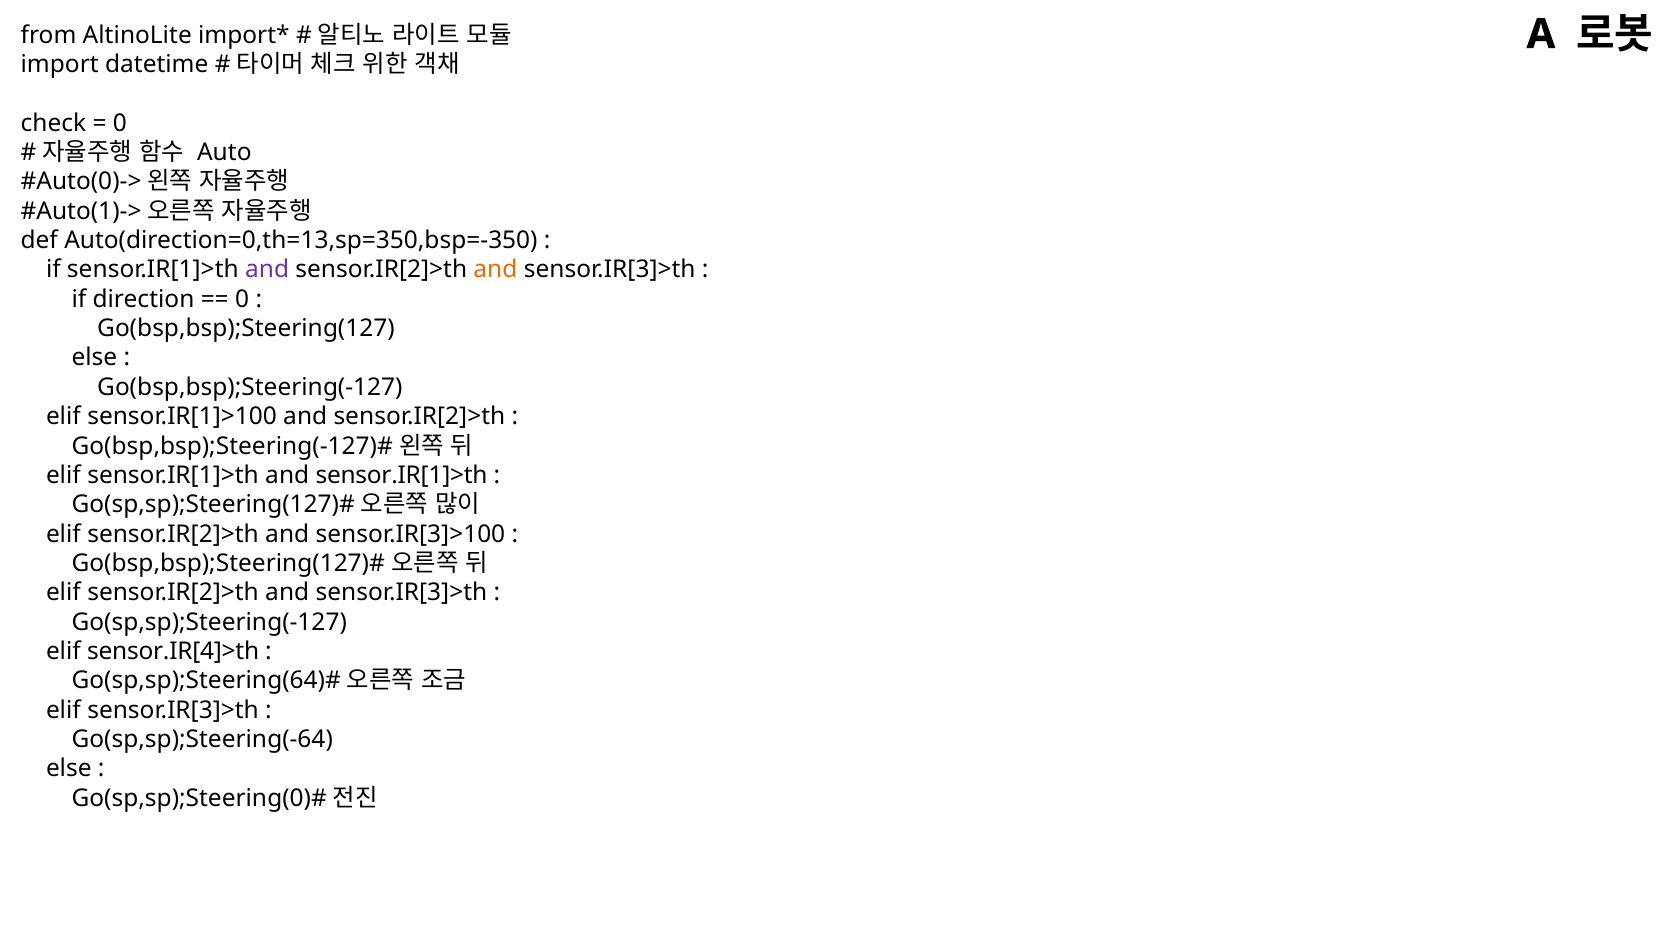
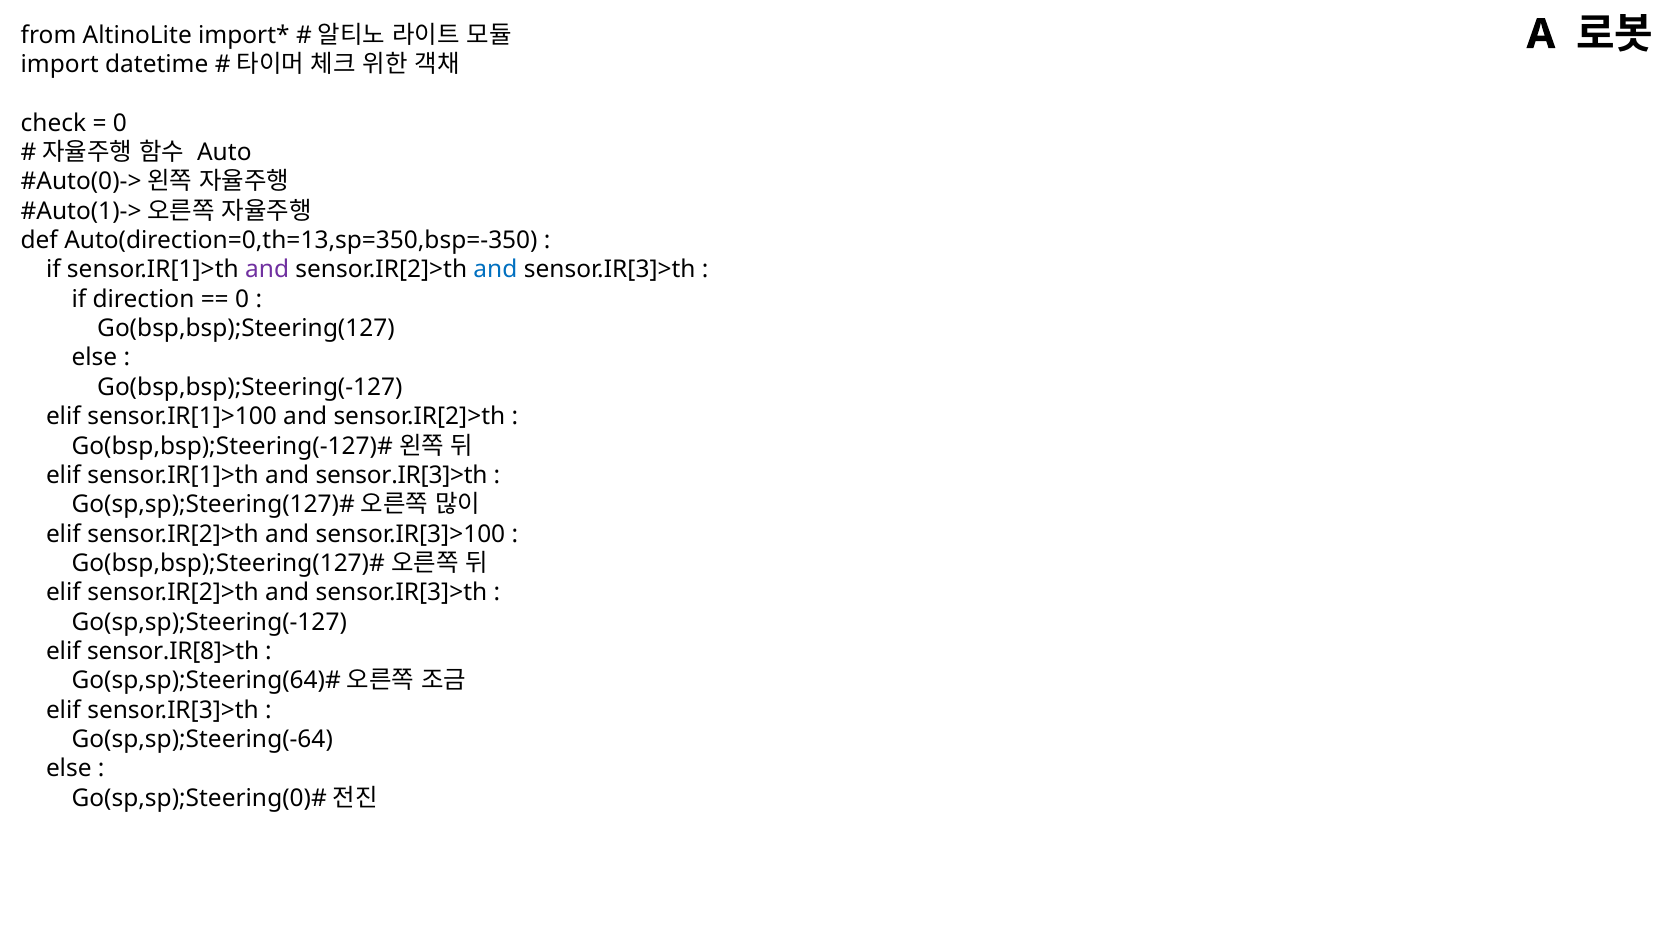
and colour: orange -> blue (495, 270)
sensor.IR[1]>th and sensor.IR[1]>th: sensor.IR[1]>th -> sensor.IR[3]>th (402, 475)
sensor.IR[4]>th: sensor.IR[4]>th -> sensor.IR[8]>th (173, 652)
